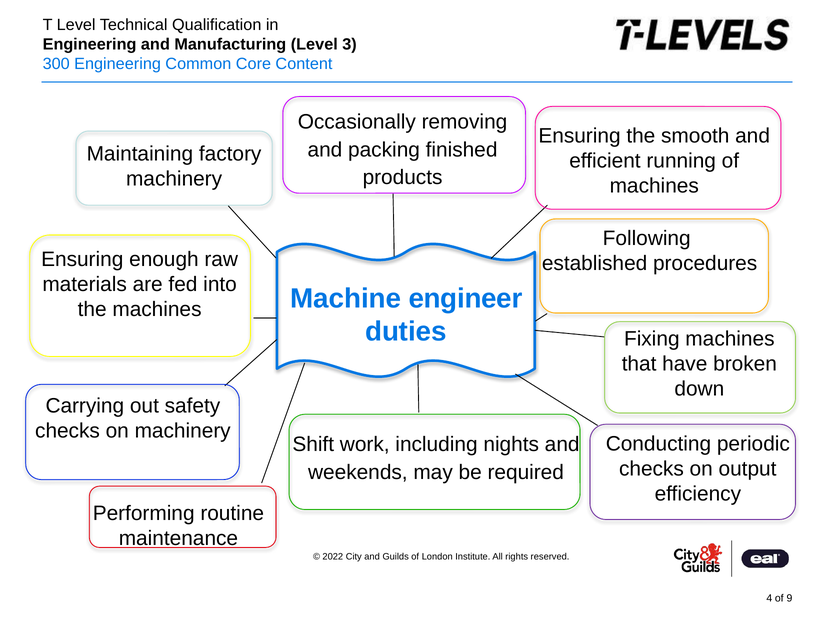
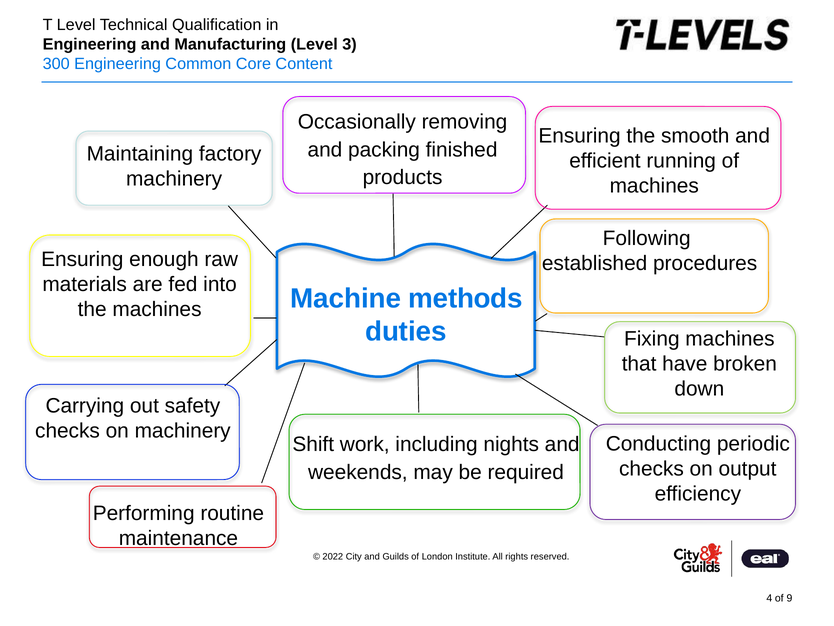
engineer: engineer -> methods (465, 298)
